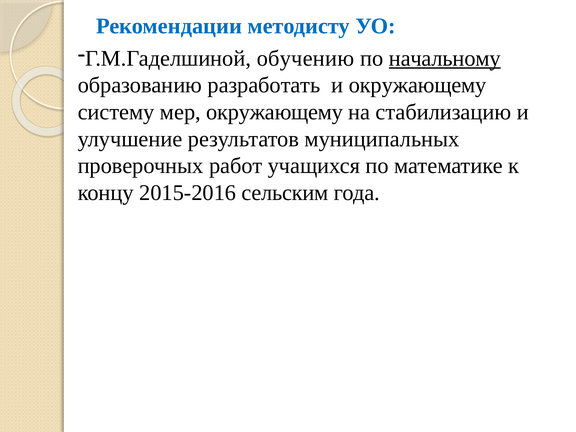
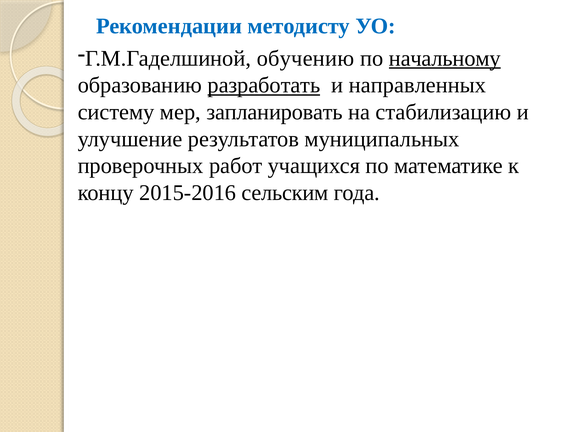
разработать underline: none -> present (264, 85)
и окружающему: окружающему -> направленных (418, 85)
мер окружающему: окружающему -> запланировать (275, 112)
